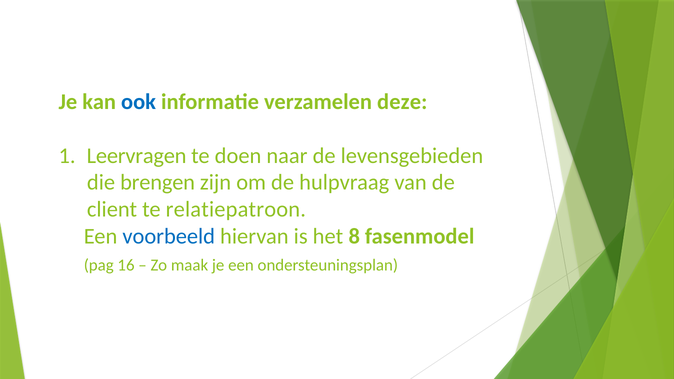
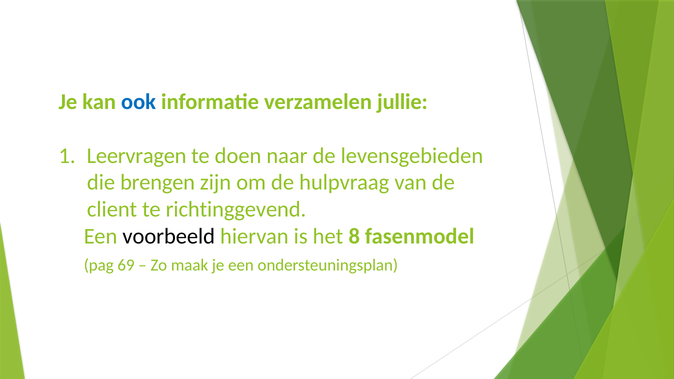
deze: deze -> jullie (402, 102)
relatiepatroon: relatiepatroon -> richtinggevend (236, 210)
voorbeeld colour: blue -> black (169, 237)
16: 16 -> 69 (126, 265)
